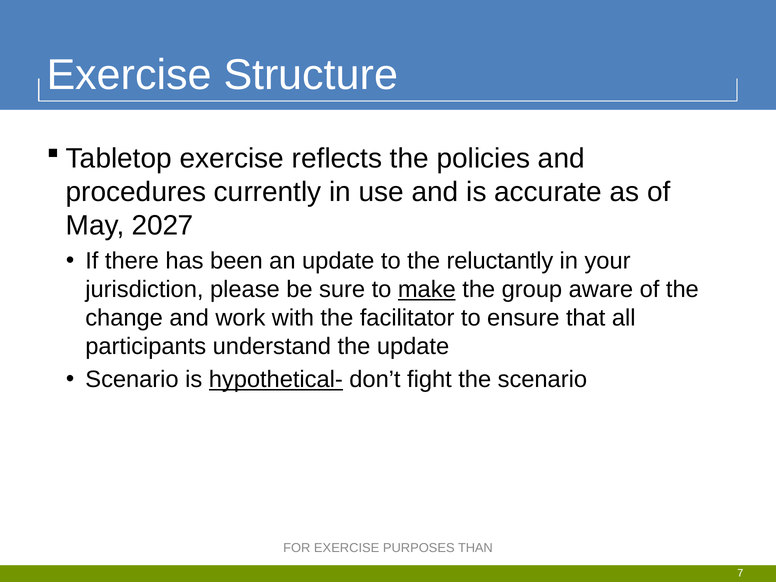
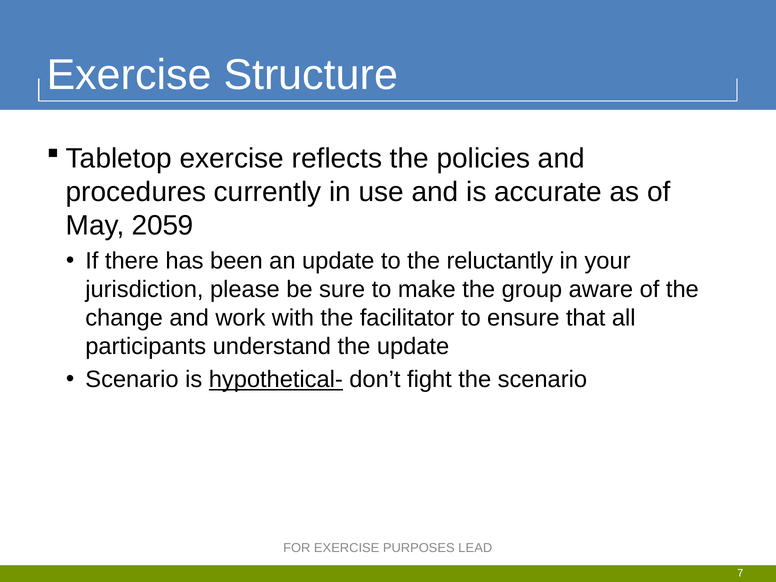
2027: 2027 -> 2059 (163, 226)
make underline: present -> none (427, 290)
THAN: THAN -> LEAD (475, 548)
